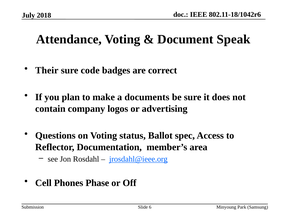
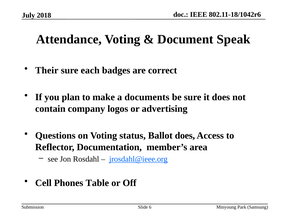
code: code -> each (90, 70)
Ballot spec: spec -> does (185, 135)
Phase: Phase -> Table (97, 182)
